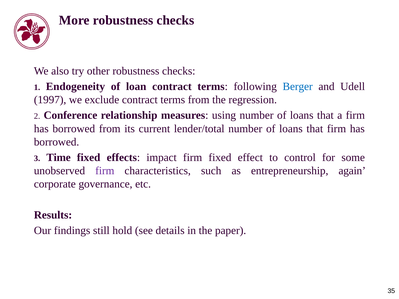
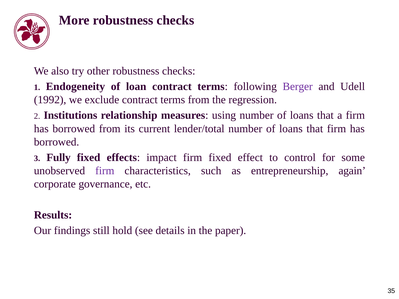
Berger colour: blue -> purple (298, 87)
1997: 1997 -> 1992 (50, 100)
Conference: Conference -> Institutions (70, 115)
Time: Time -> Fully (59, 158)
